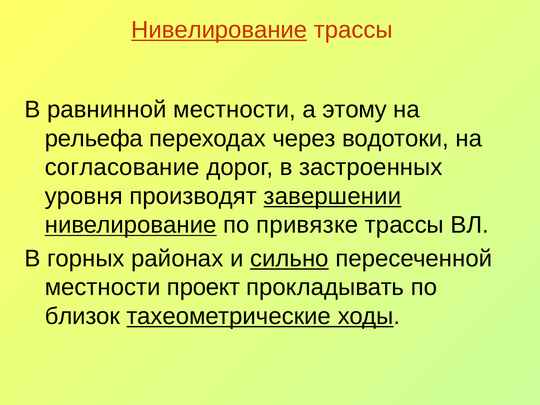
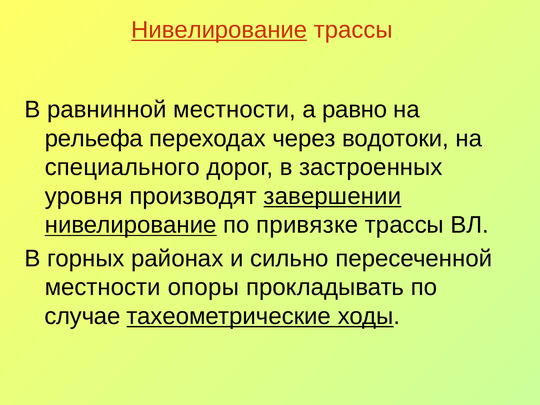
этому: этому -> равно (355, 110)
согласование: согласование -> специального (122, 167)
сильно underline: present -> none (289, 259)
проект: проект -> опоры (203, 287)
близок: близок -> случае (82, 316)
